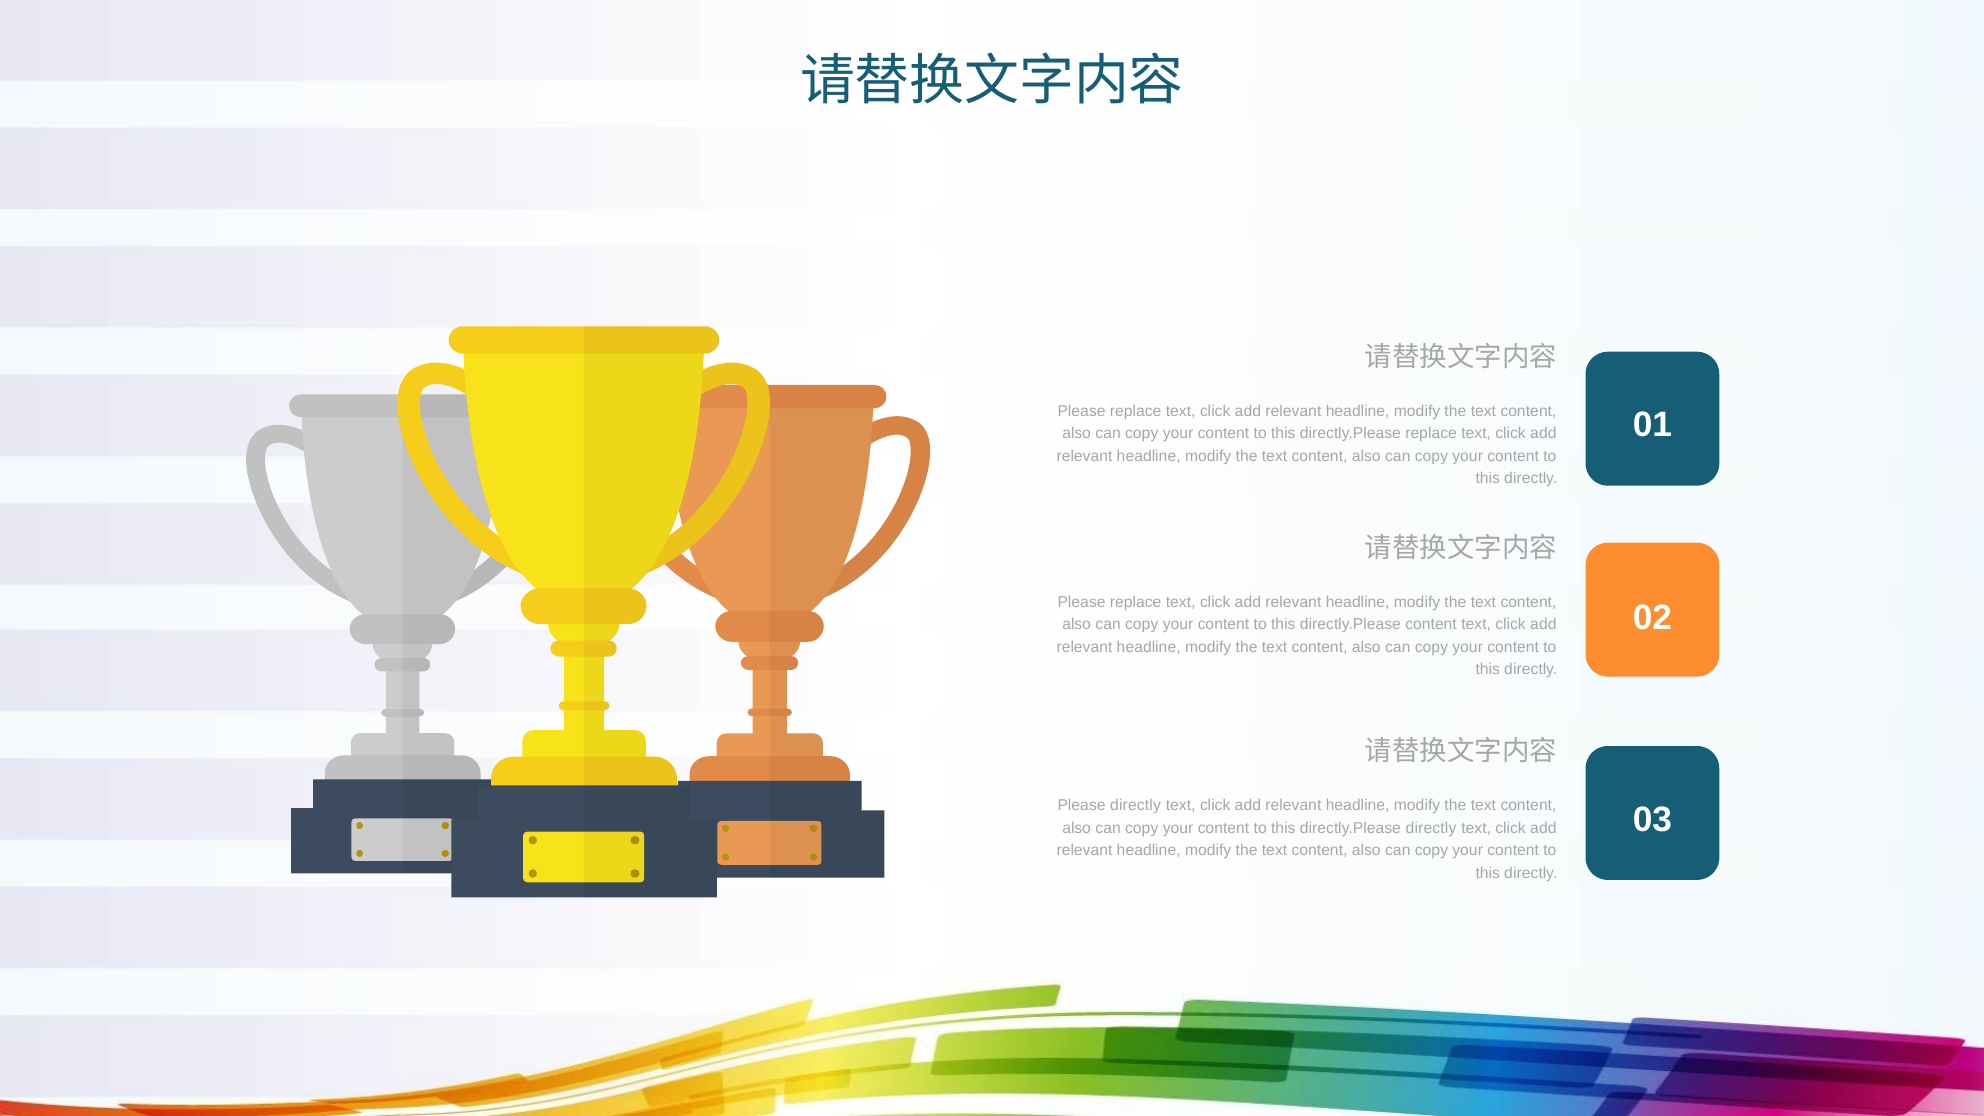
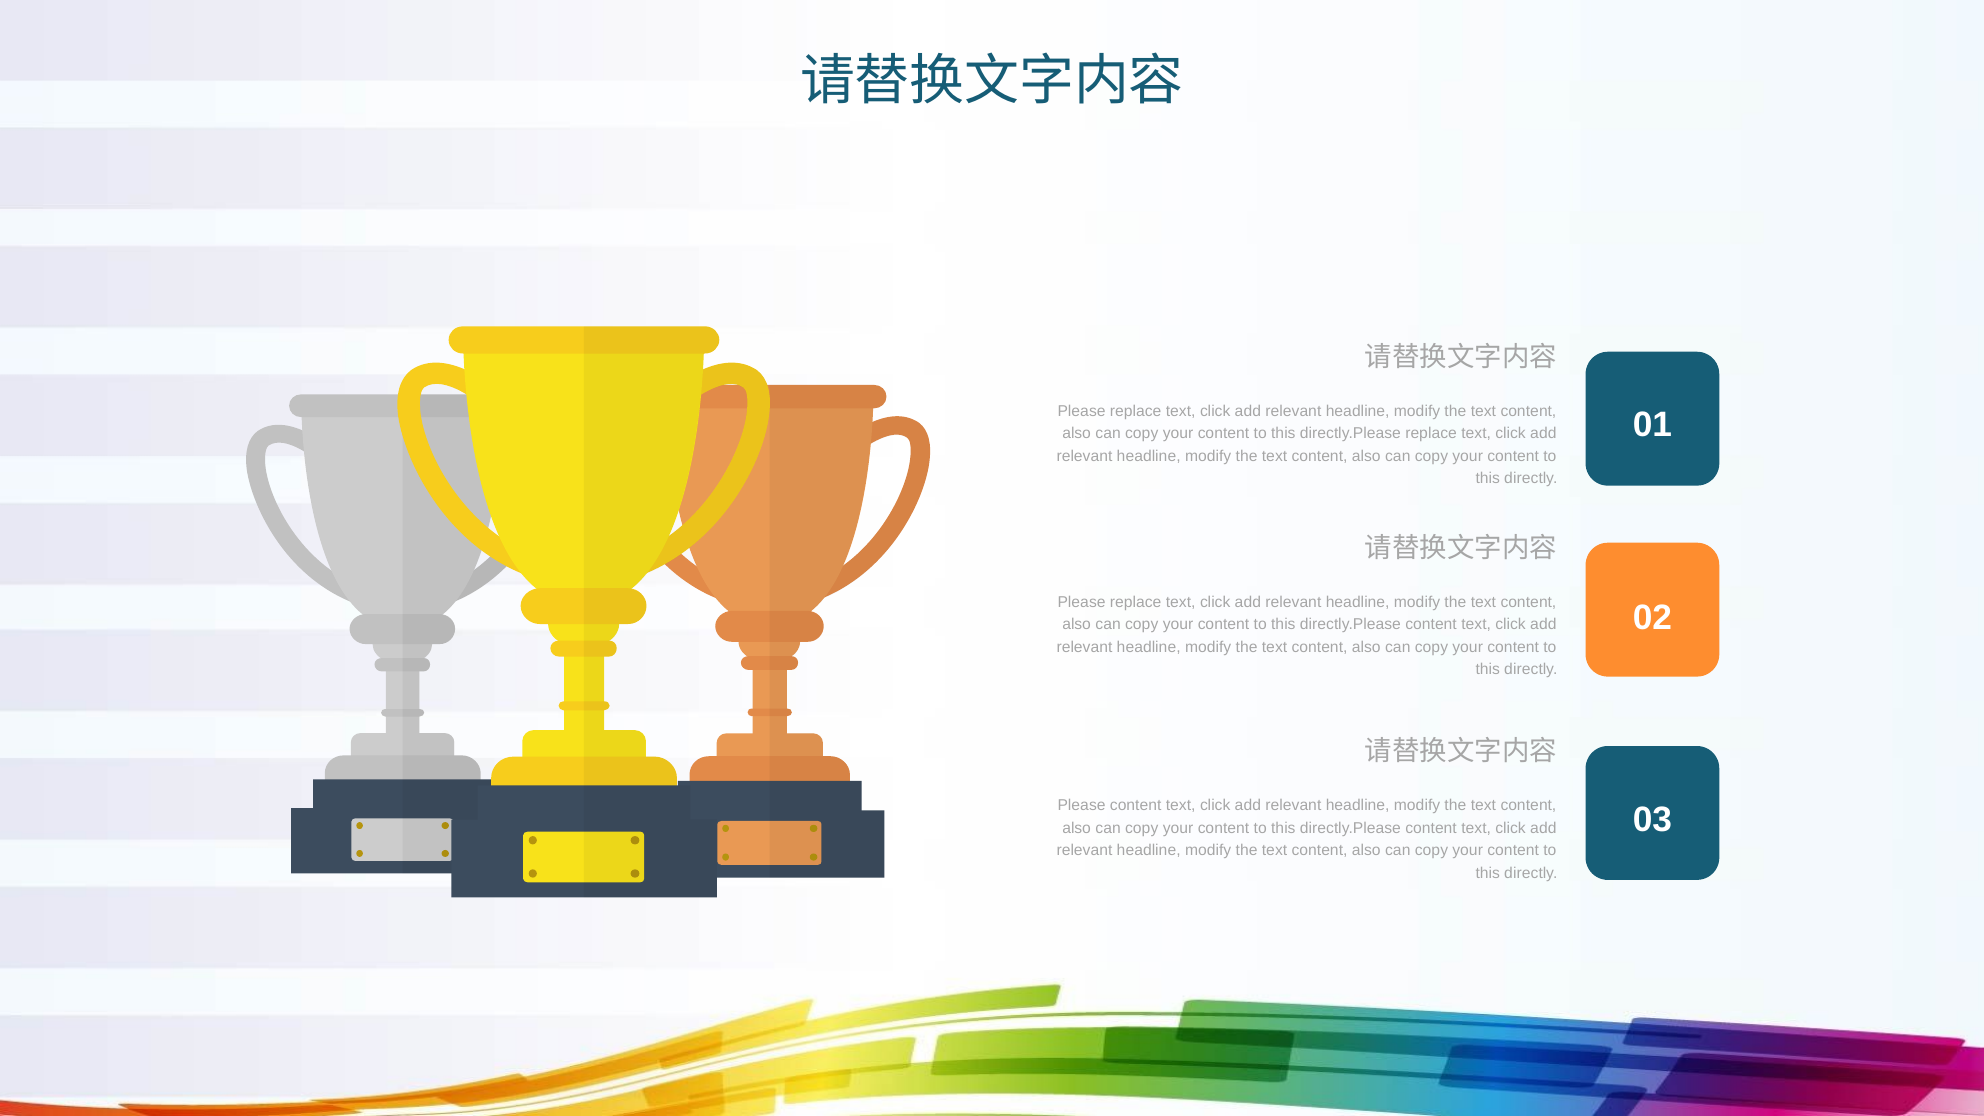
Please directly: directly -> content (1136, 806)
directly: directly -> content (1431, 828)
